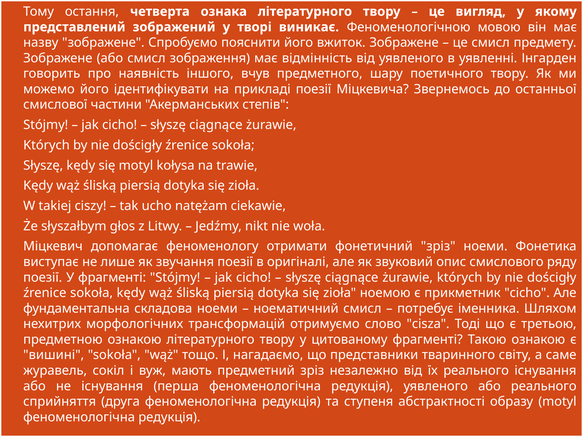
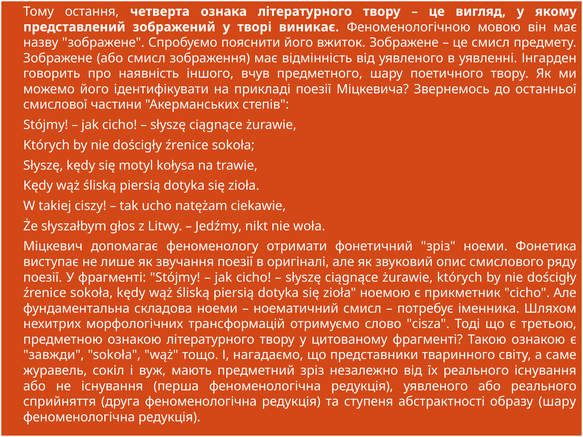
вишині: вишині -> завжди (54, 355)
образу motyl: motyl -> шару (557, 402)
